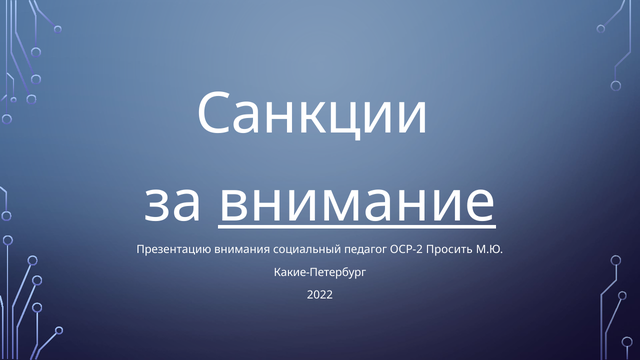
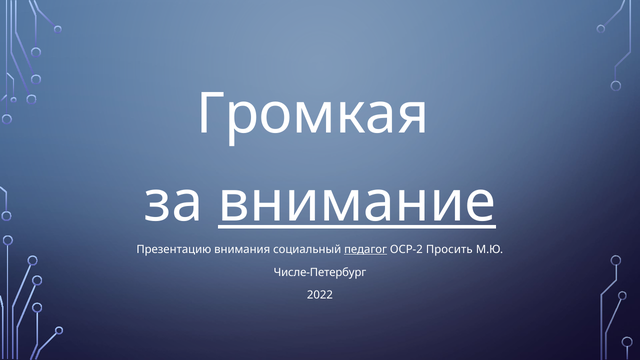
Санкции: Санкции -> Громкая (313, 114)
педагог underline: none -> present (366, 249)
Какие-Петербург: Какие-Петербург -> Числе-Петербург (320, 272)
